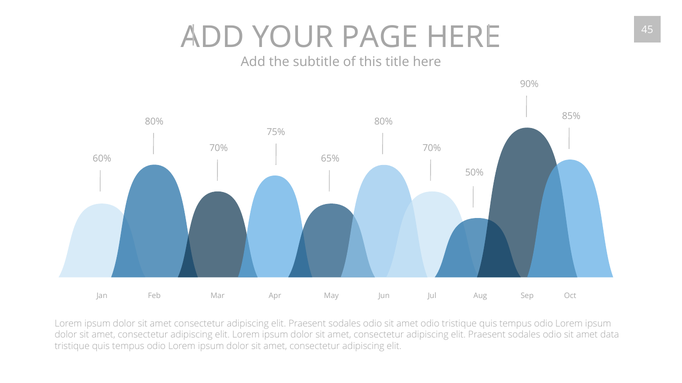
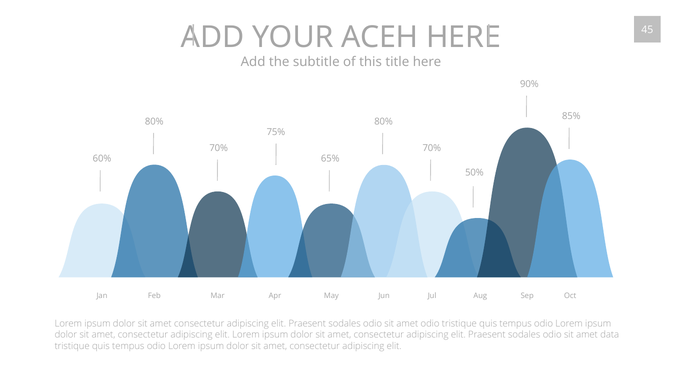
PAGE: PAGE -> ACEH (380, 37)
